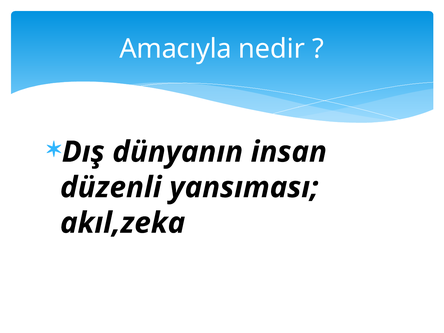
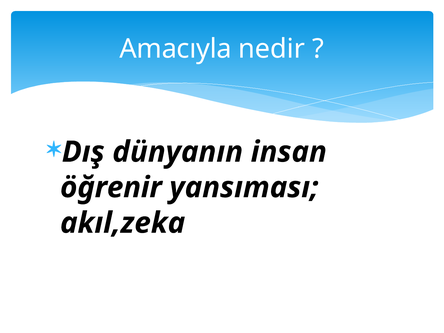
düzenli: düzenli -> öğrenir (111, 187)
